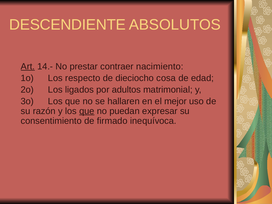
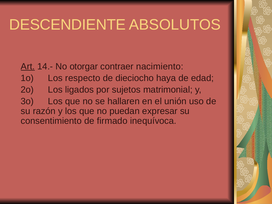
prestar: prestar -> otorgar (84, 66)
cosa: cosa -> haya (166, 78)
adultos: adultos -> sujetos (126, 90)
mejor: mejor -> unión (175, 101)
que underline: present -> none (87, 111)
